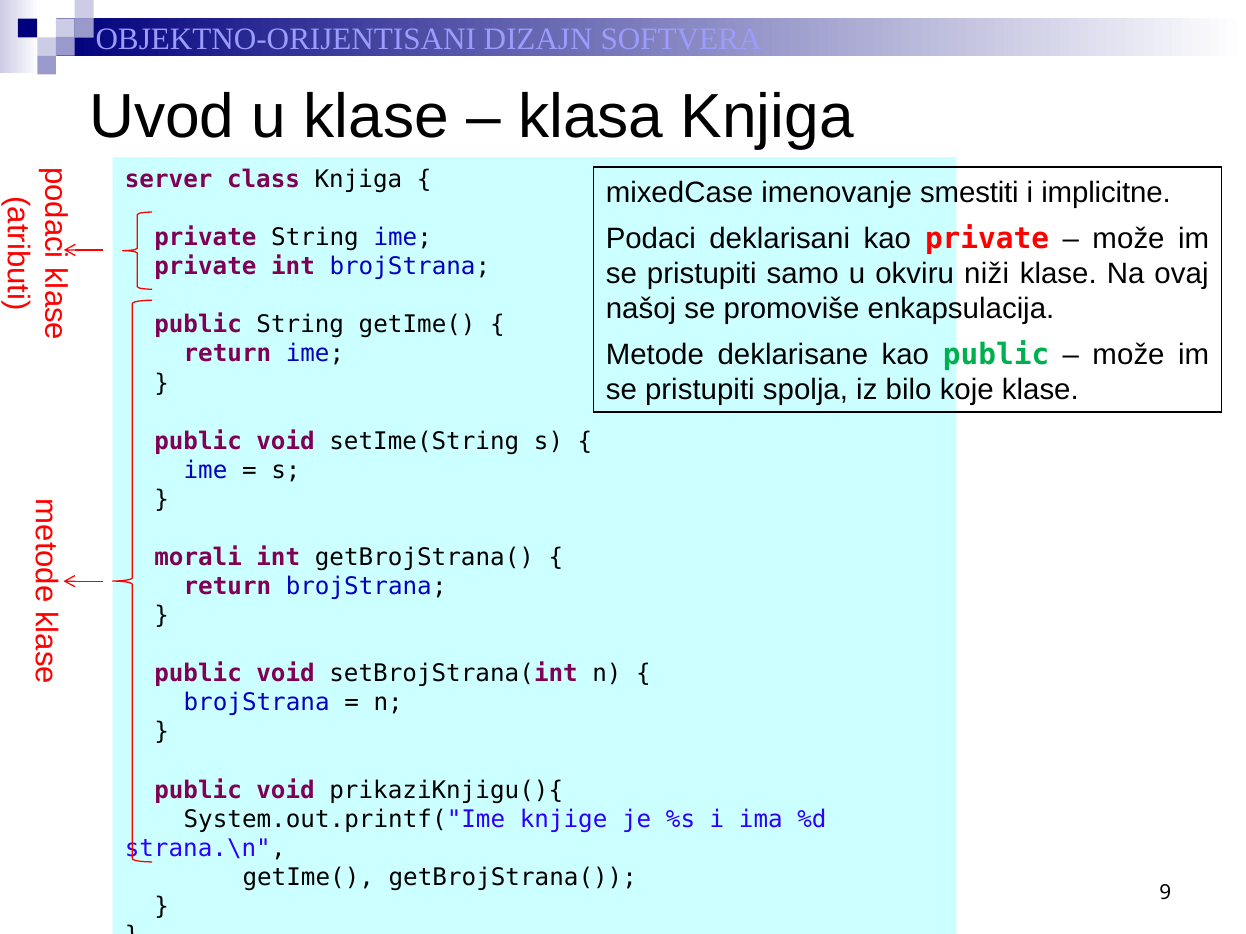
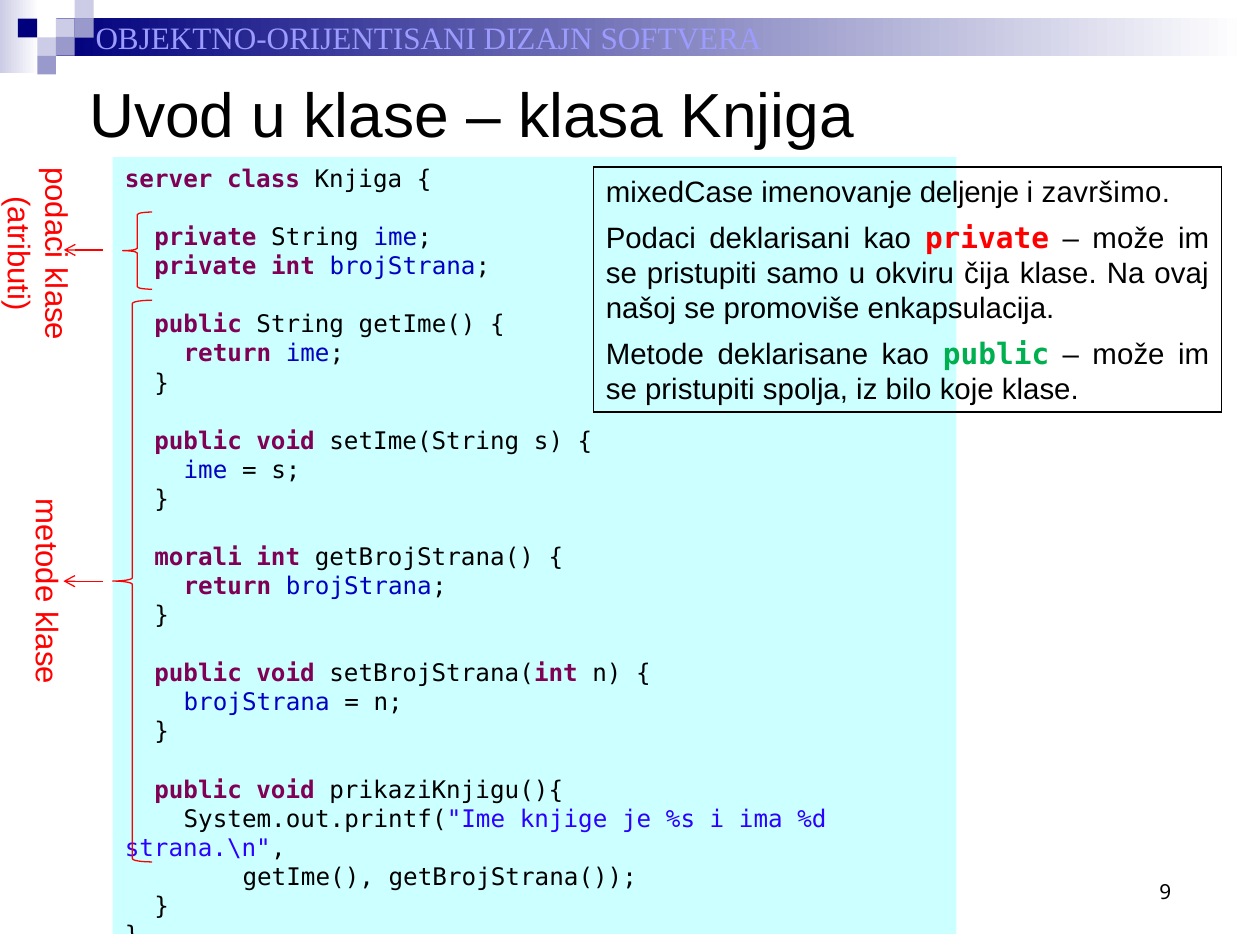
smestiti: smestiti -> deljenje (969, 193)
implicitne: implicitne -> završimo (1106, 193)
niži: niži -> čija (987, 274)
